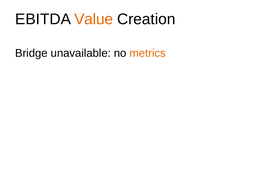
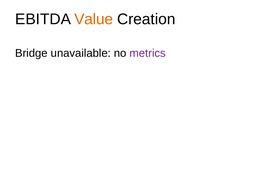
metrics colour: orange -> purple (148, 53)
